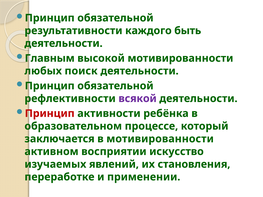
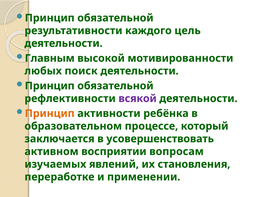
быть: быть -> цель (188, 31)
Принцип colour: red -> orange (50, 114)
в мотивированности: мотивированности -> усовершенствовать (160, 139)
искусство: искусство -> вопросам (176, 152)
